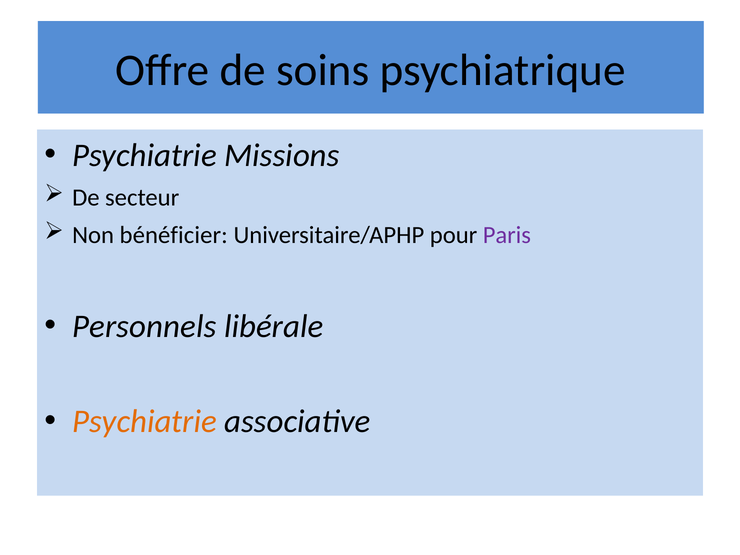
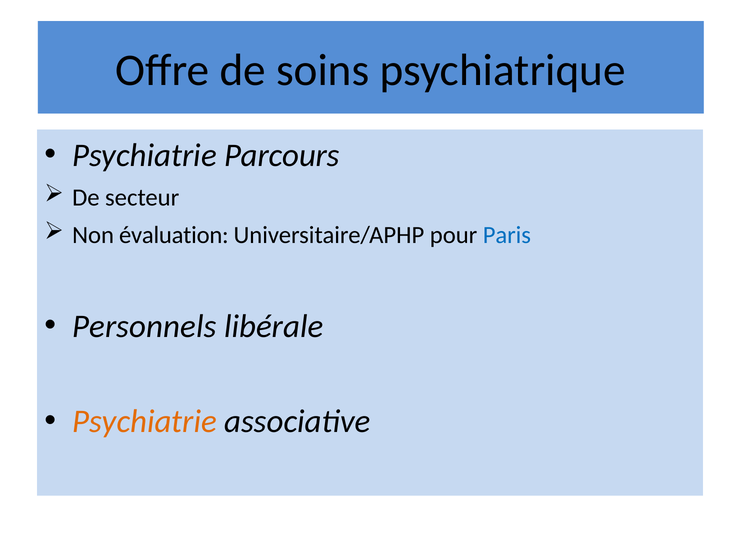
Missions: Missions -> Parcours (282, 155)
bénéficier: bénéficier -> évaluation (174, 235)
Paris colour: purple -> blue (507, 235)
